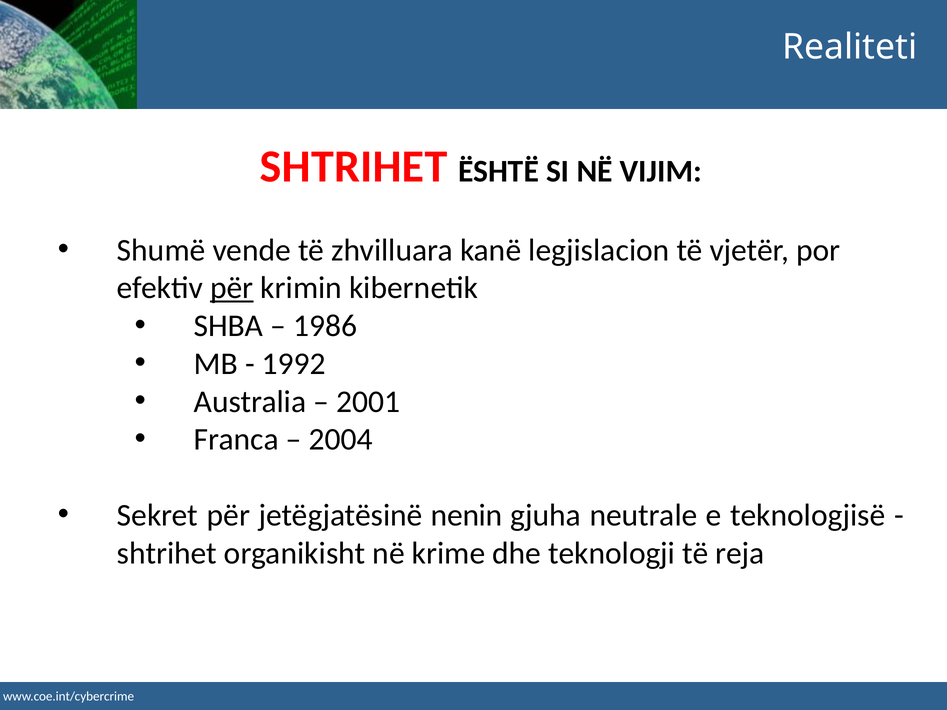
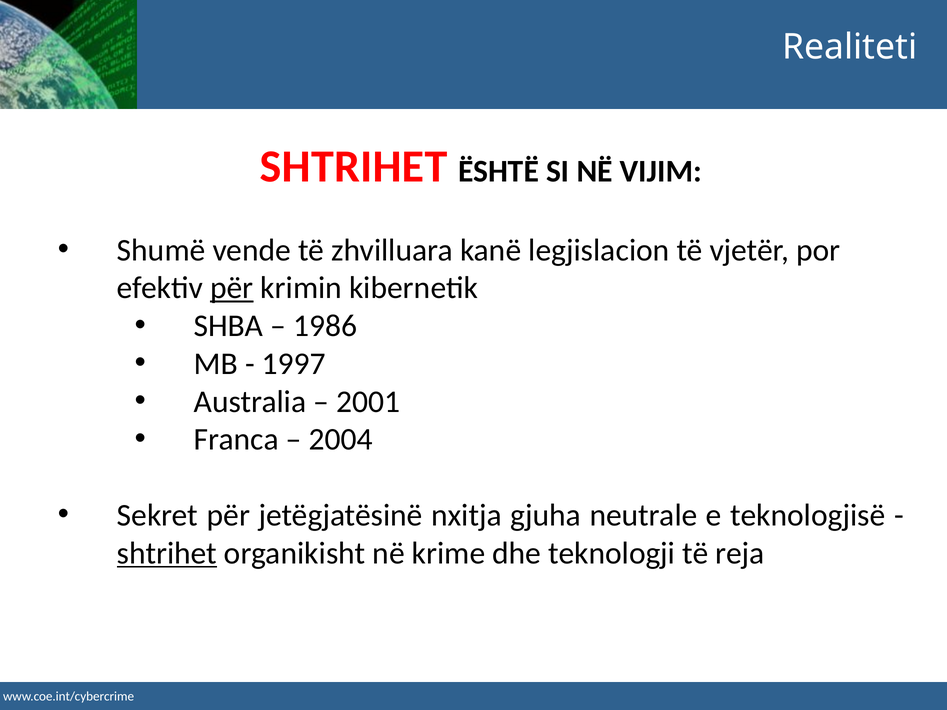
1992: 1992 -> 1997 (294, 364)
nenin: nenin -> nxitja (467, 515)
shtrihet underline: none -> present (167, 553)
